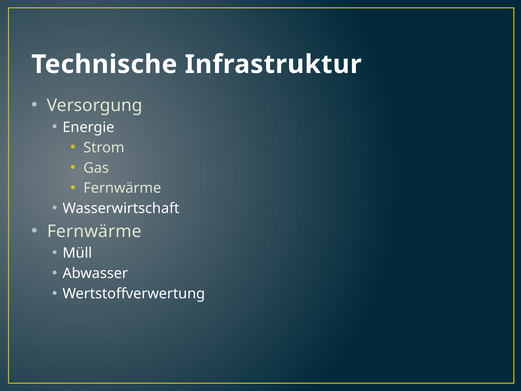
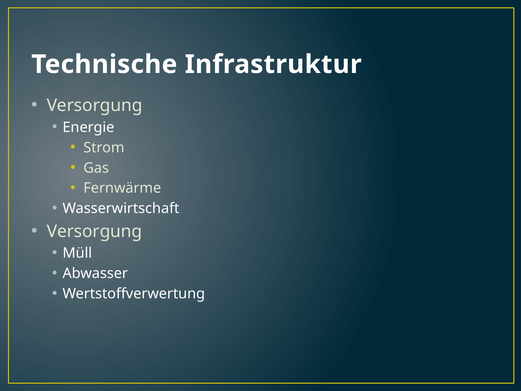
Fernwärme: Fernwärme -> Versorgung (95, 231)
